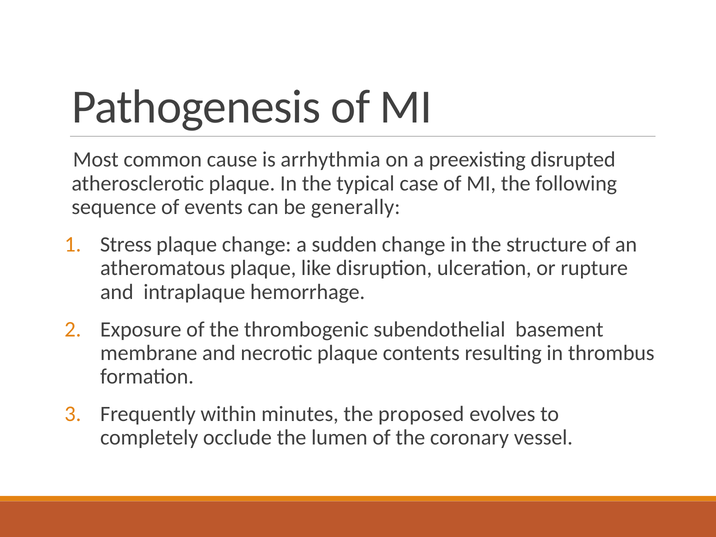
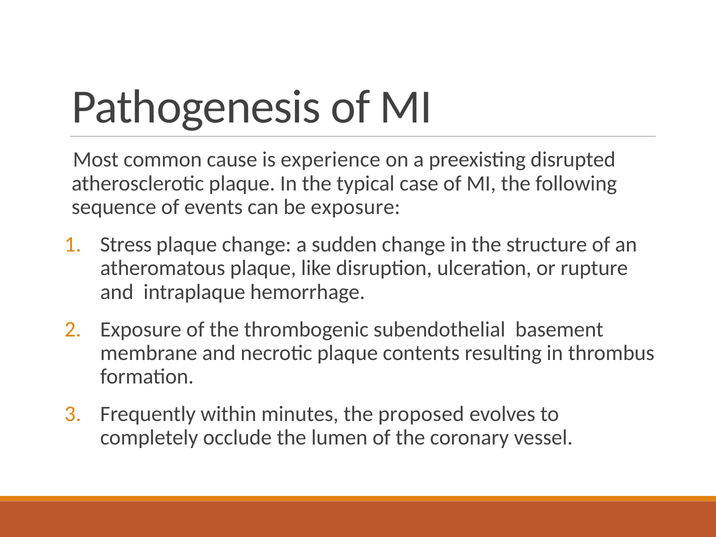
arrhythmia: arrhythmia -> experience (331, 160)
be generally: generally -> exposure (356, 207)
